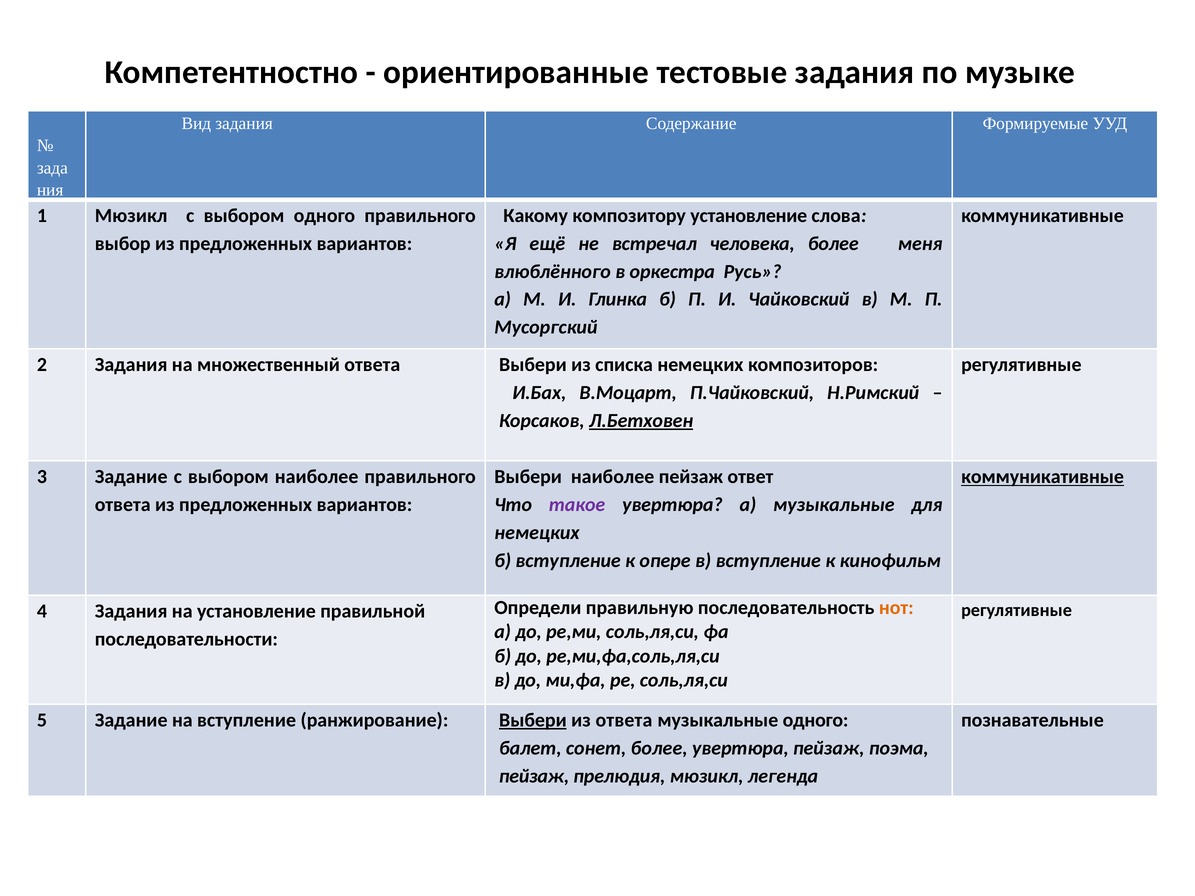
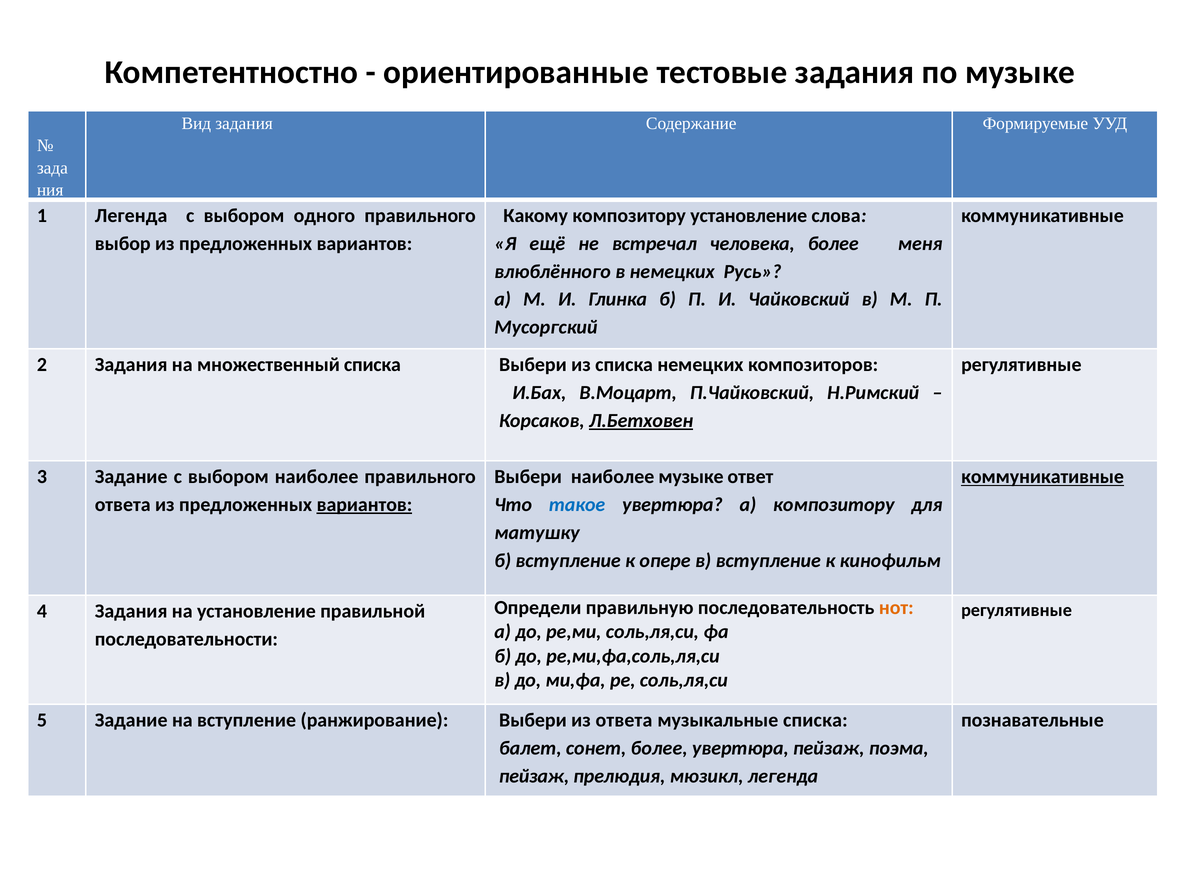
1 Мюзикл: Мюзикл -> Легенда (131, 216)
в оркестра: оркестра -> немецких (672, 272)
множественный ответа: ответа -> списка (372, 365)
наиболее пейзаж: пейзаж -> музыке (691, 477)
вариантов underline: none -> present (364, 505)
такое colour: purple -> blue (577, 505)
а музыкальные: музыкальные -> композитору (834, 505)
немецких: немецких -> матушку (537, 533)
Выбери underline: present -> none (533, 720)
музыкальные одного: одного -> списка (815, 720)
